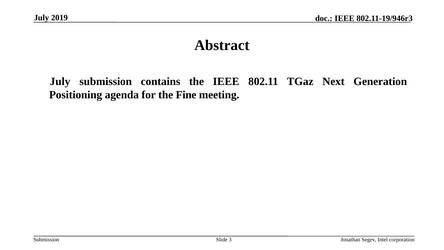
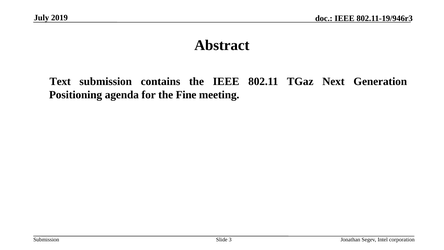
July: July -> Text (60, 81)
